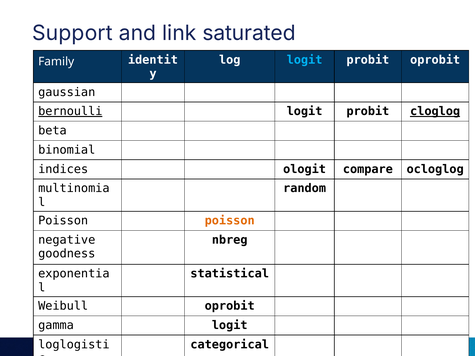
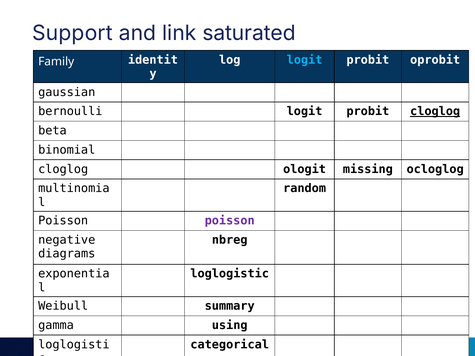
bernoulli underline: present -> none (70, 111)
indices: indices -> cloglog (63, 169)
compare: compare -> missing (368, 169)
poisson colour: orange -> purple (230, 221)
goodness: goodness -> diagrams (67, 254)
statistical: statistical -> loglogistic (230, 274)
Weibull oprobit: oprobit -> summary (230, 306)
gamma logit: logit -> using (230, 325)
